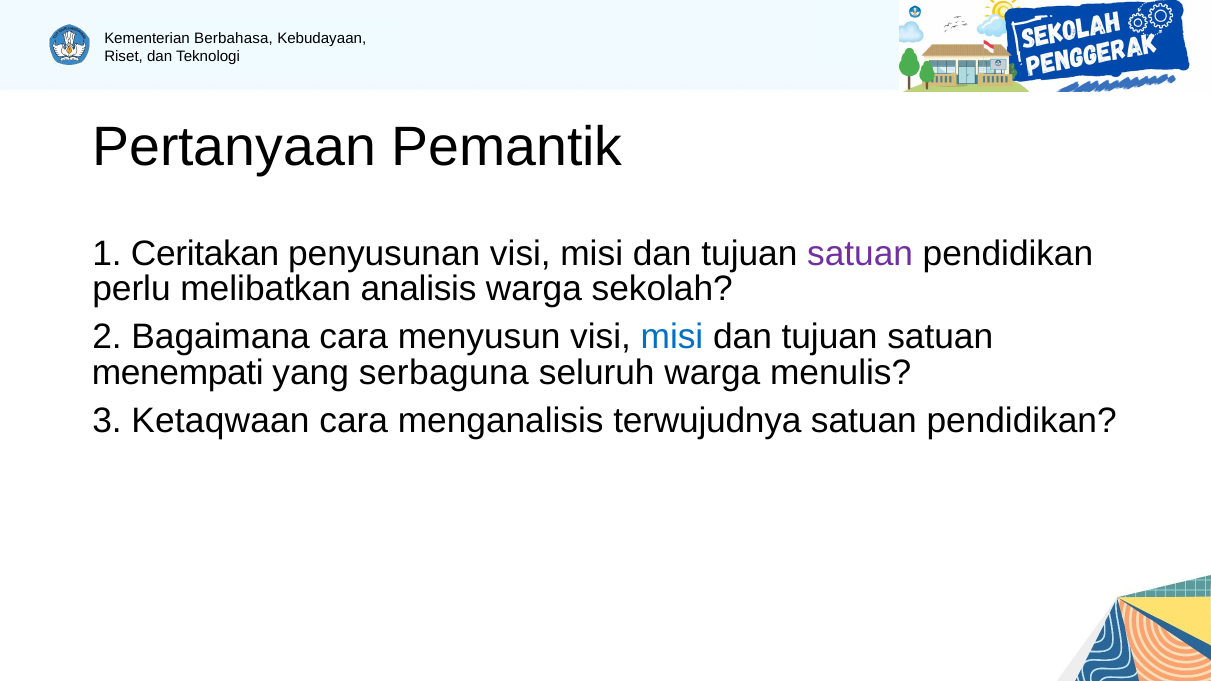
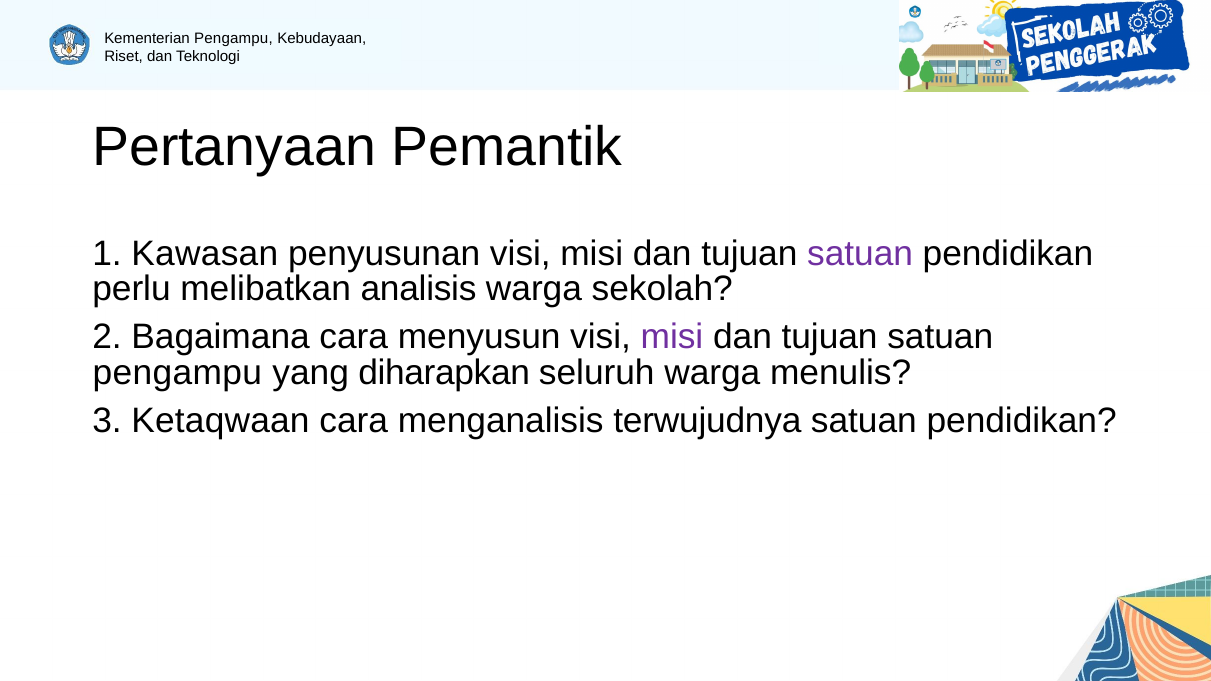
Berbahasa: Berbahasa -> Pengampu (233, 38)
Ceritakan: Ceritakan -> Kawasan (205, 254)
misi colour: blue -> purple (672, 337)
menempati: menempati -> pengampu (177, 372)
serbaguna: serbaguna -> diharapkan (444, 372)
